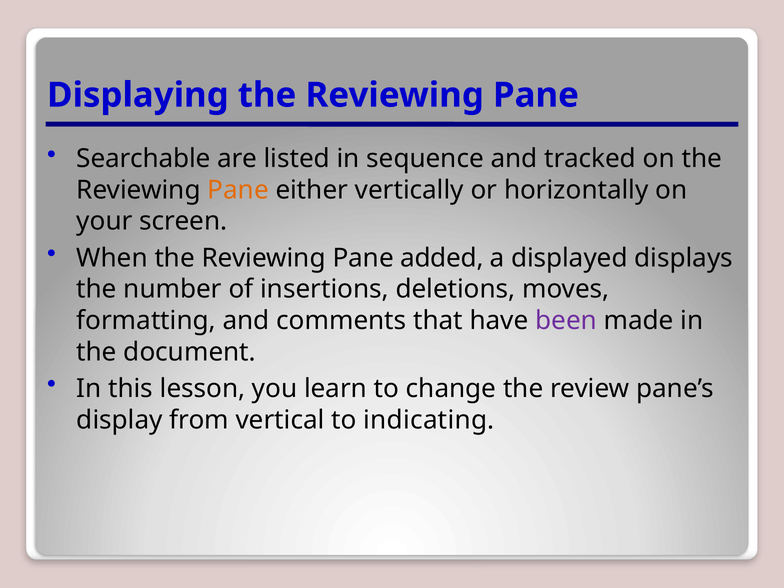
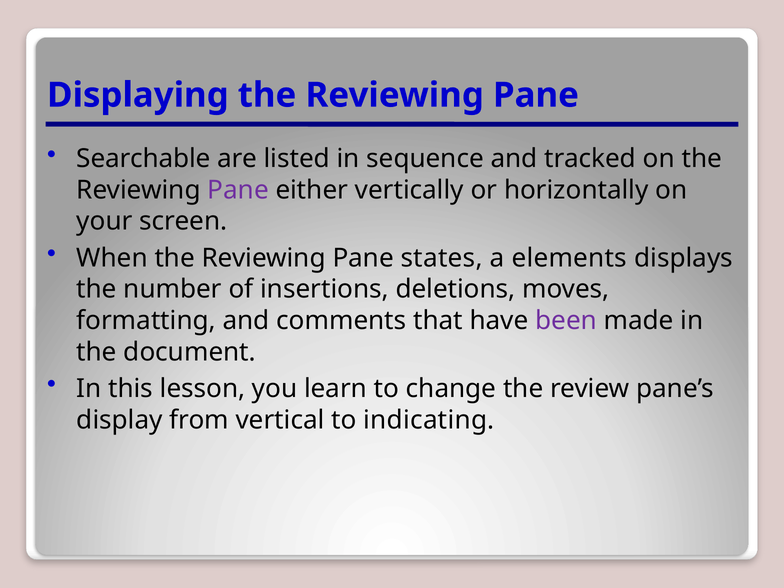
Pane colour: orange -> purple (238, 190)
added: added -> states (442, 258)
displayed: displayed -> elements (569, 258)
